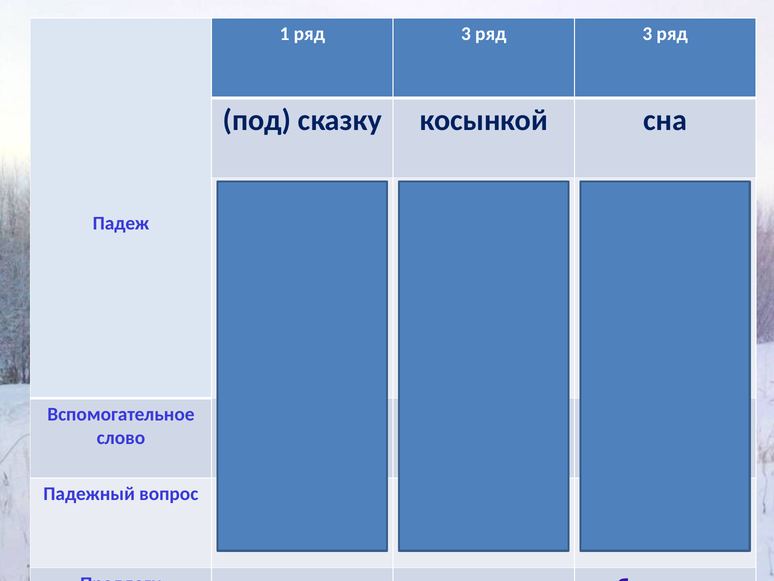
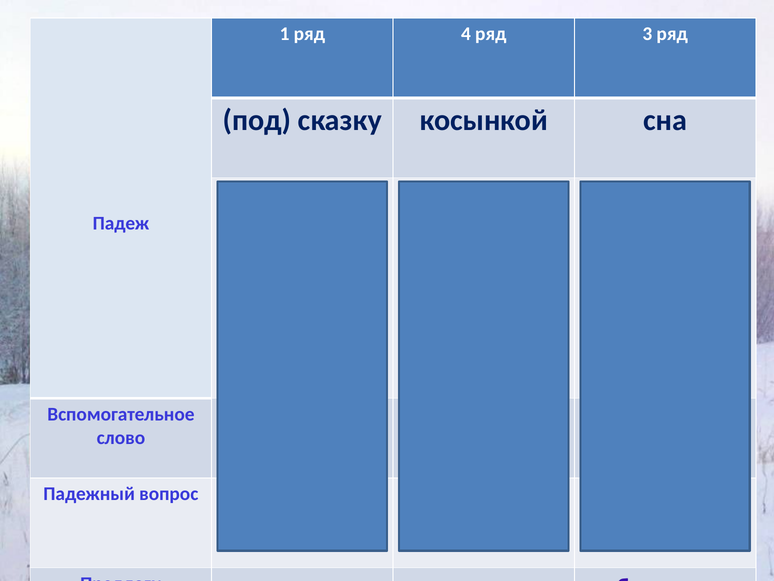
1 ряд 3: 3 -> 4 (466, 34)
